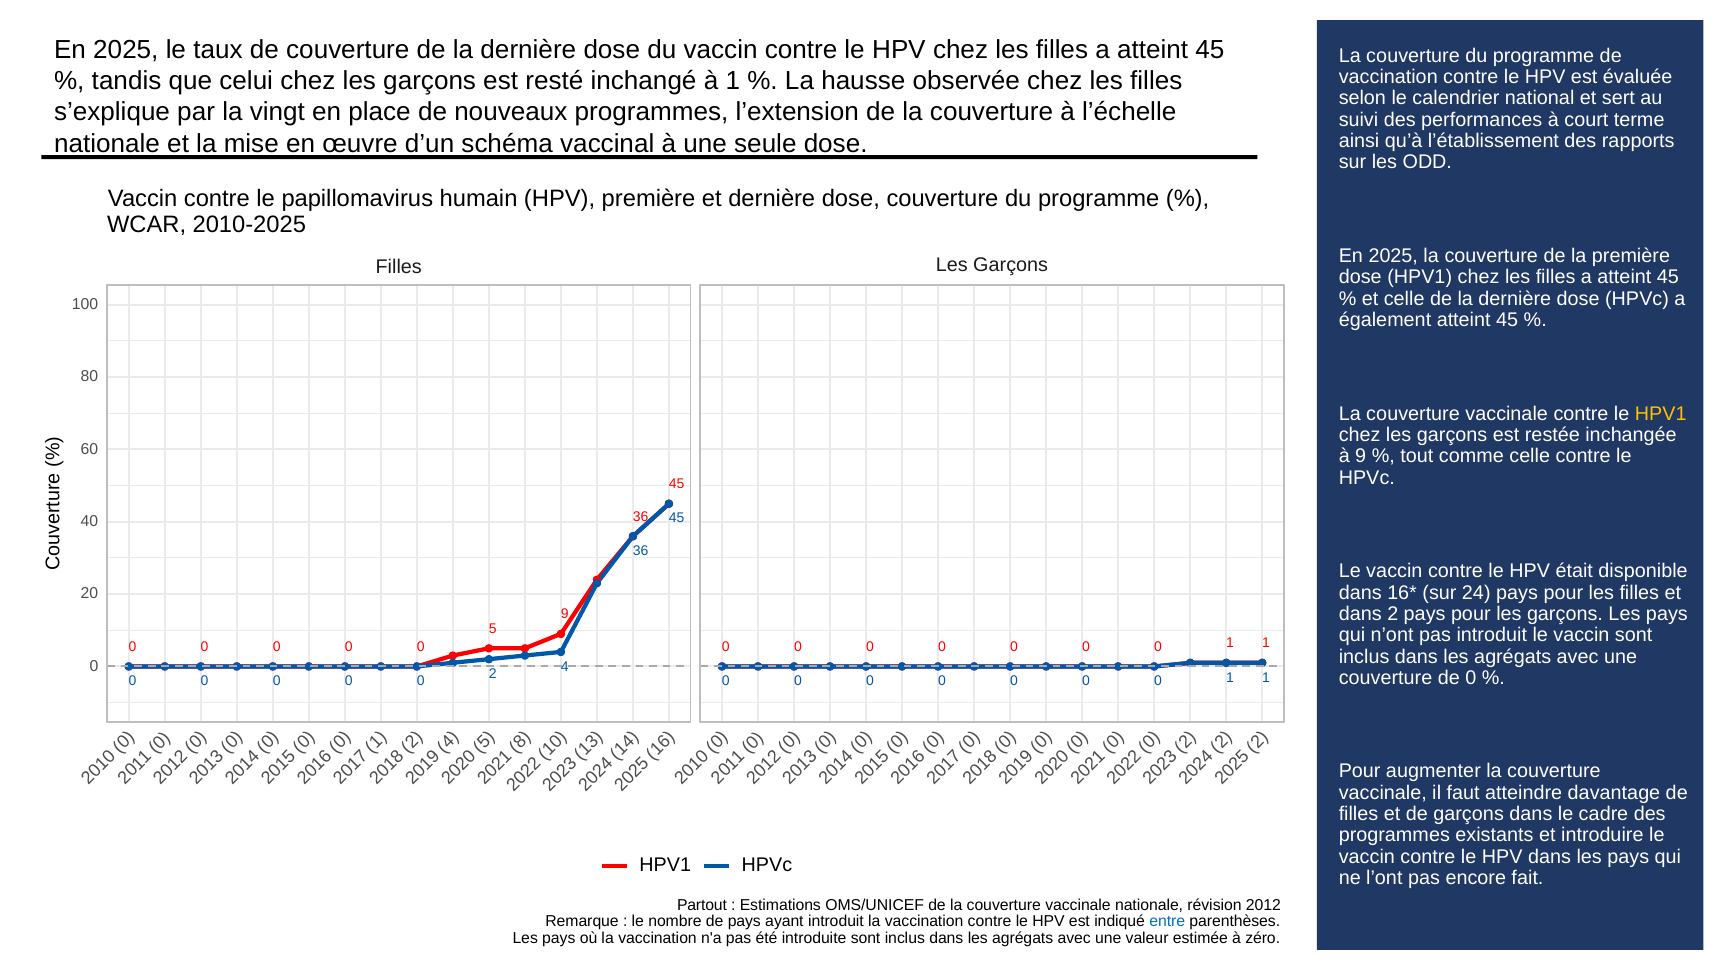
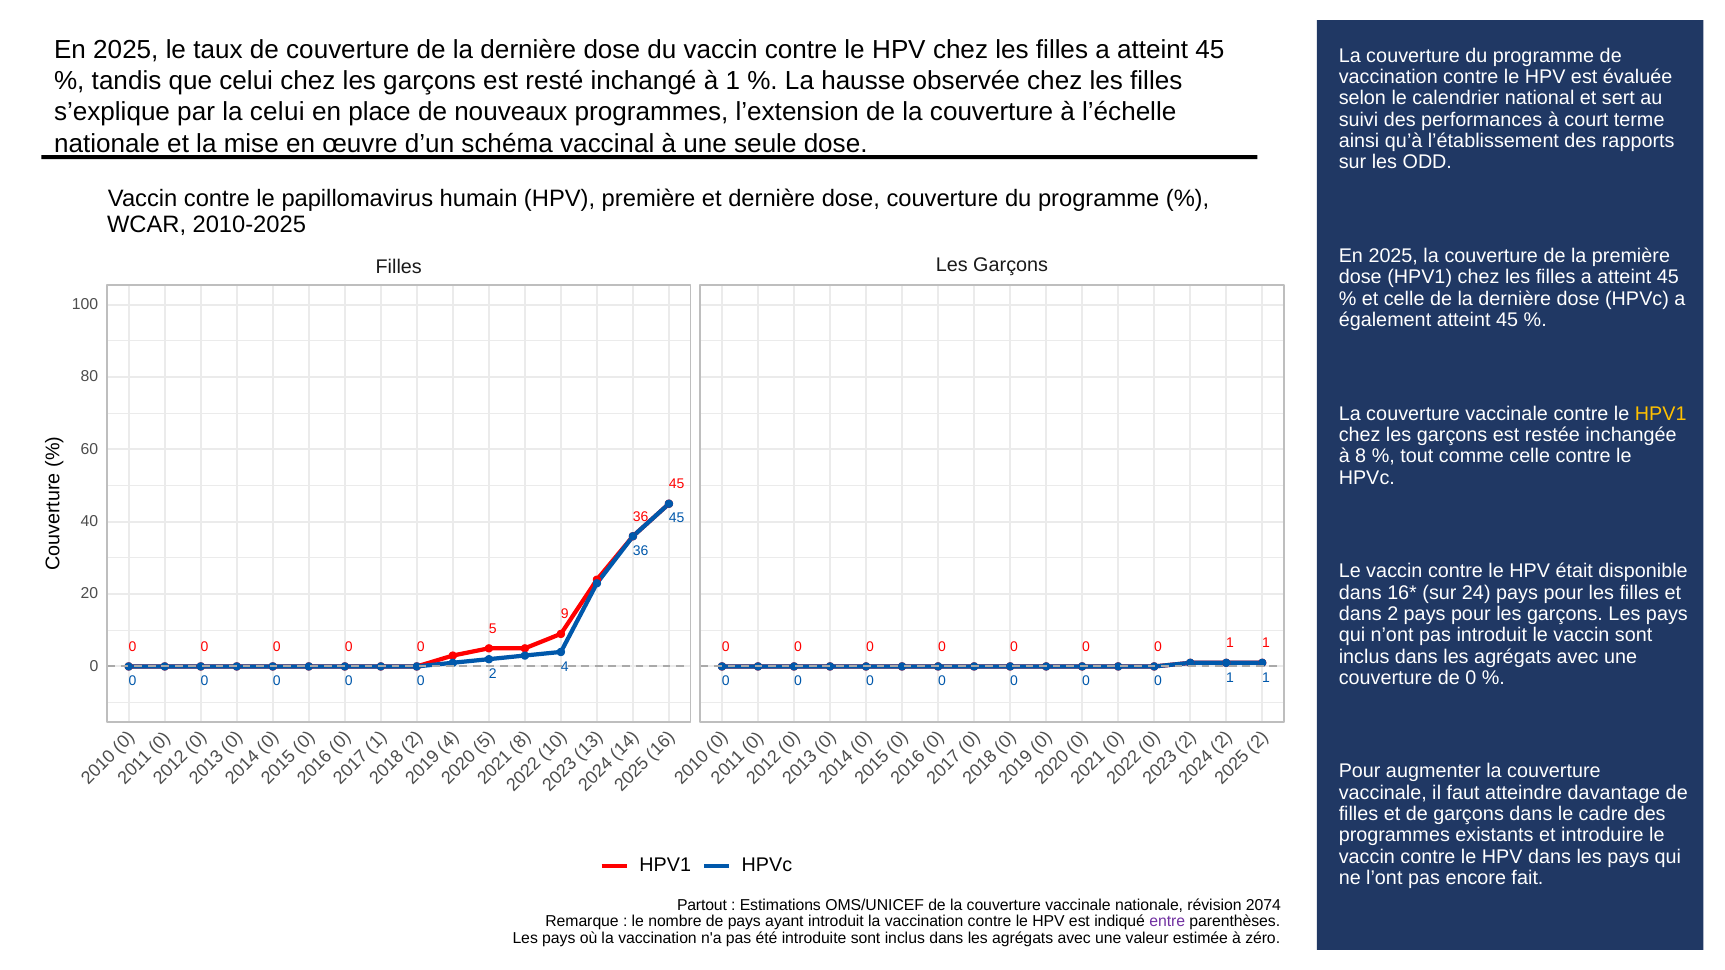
la vingt: vingt -> celui (277, 112)
à 9: 9 -> 8 (1361, 456)
2012: 2012 -> 2074 (1263, 905)
entre colour: blue -> purple (1167, 922)
